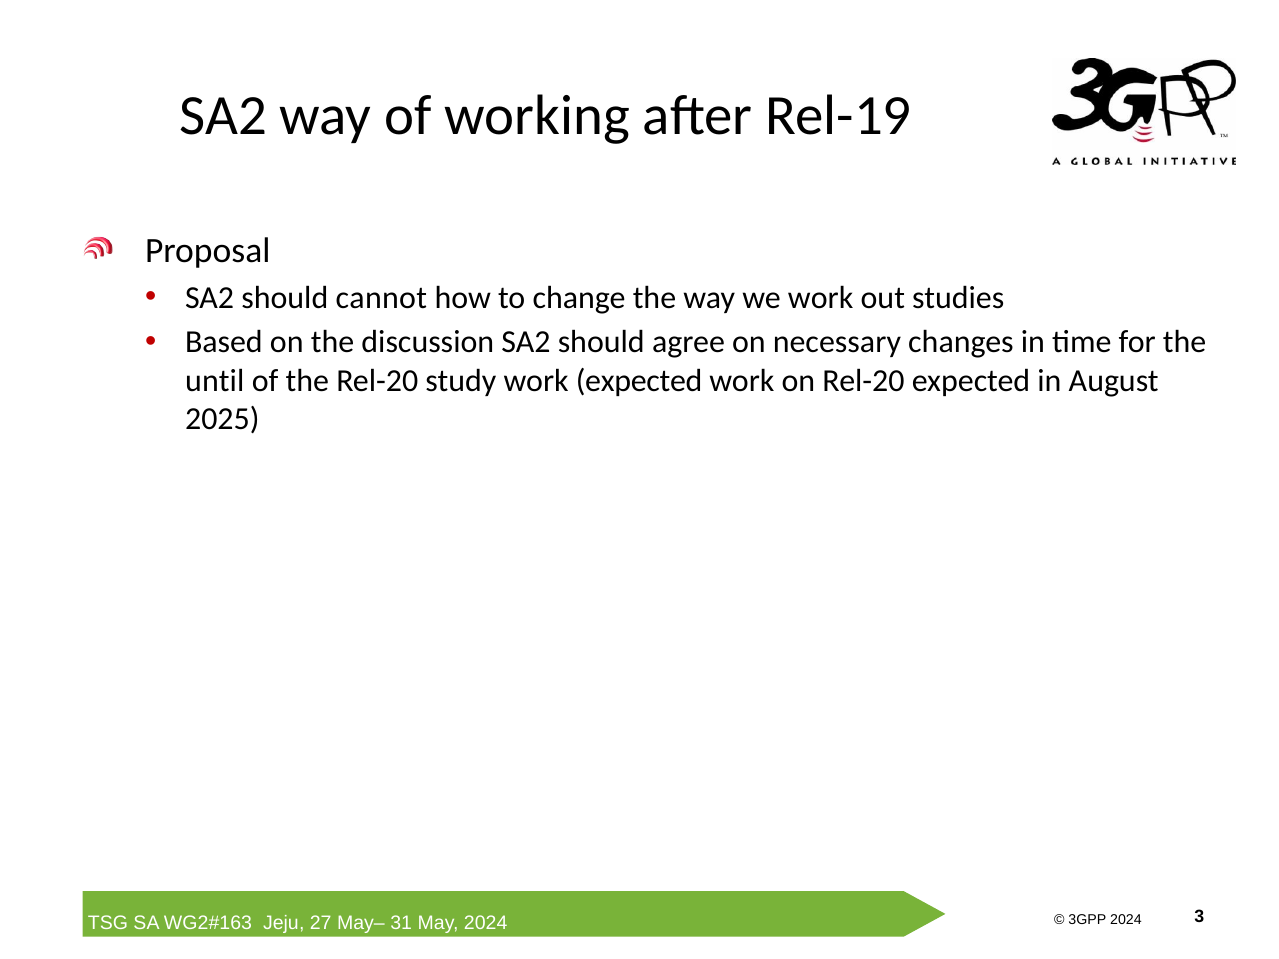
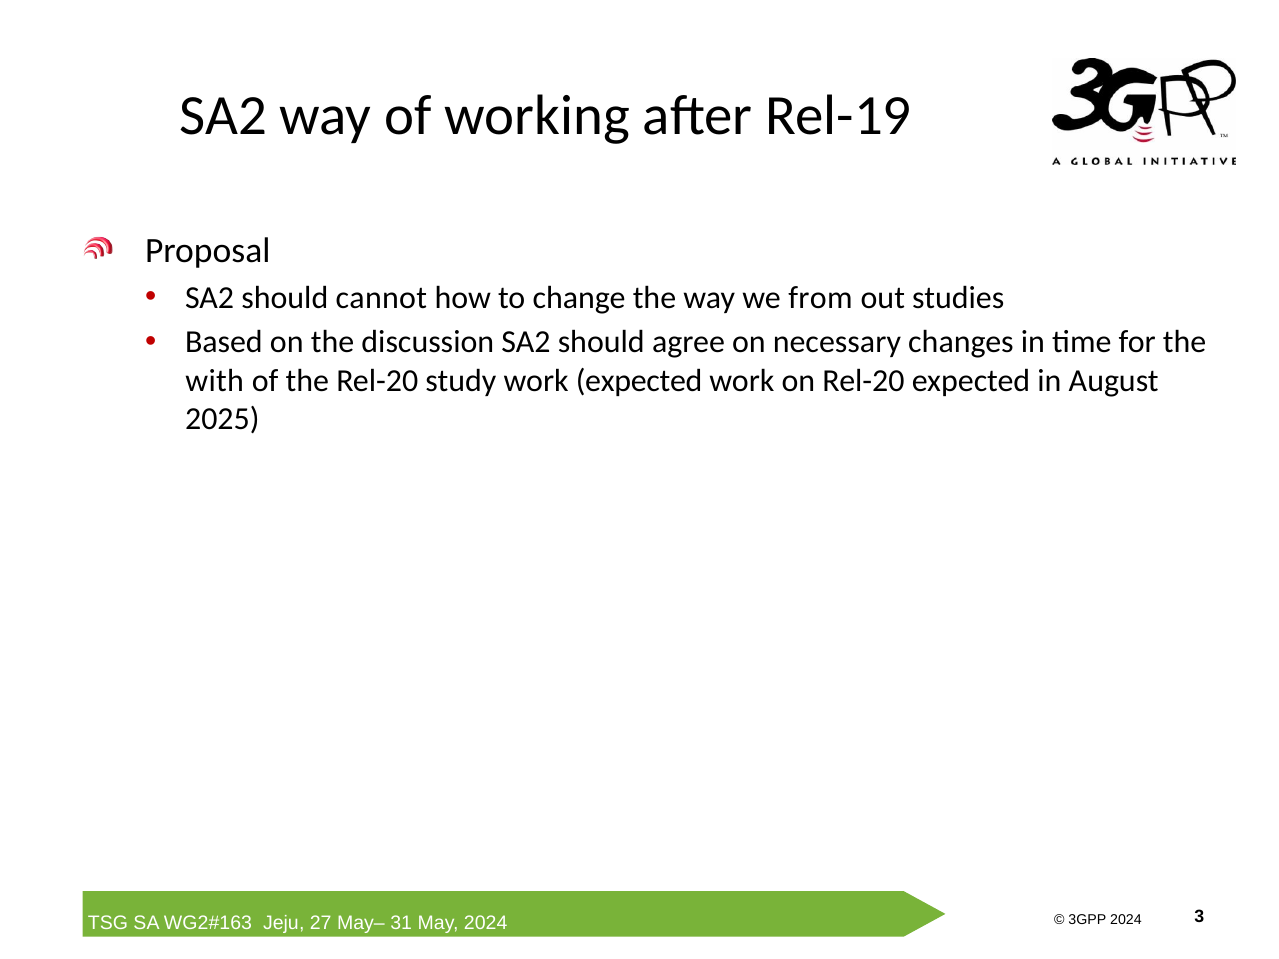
we work: work -> from (820, 298)
until: until -> with (215, 381)
